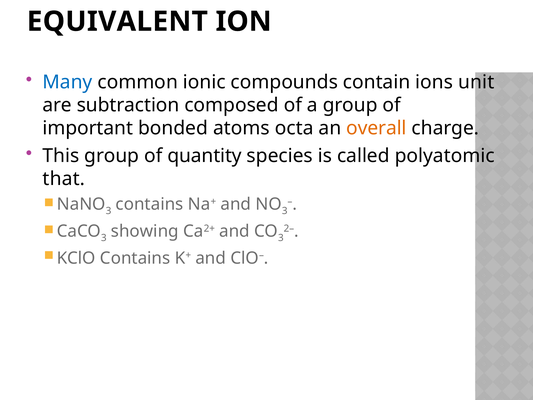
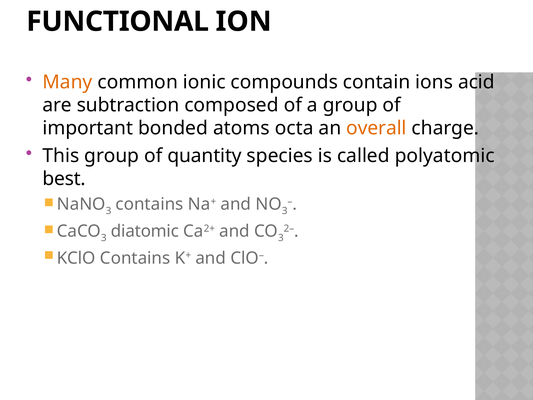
EQUIVALENT: EQUIVALENT -> FUNCTIONAL (118, 22)
Many colour: blue -> orange (67, 82)
unit: unit -> acid (476, 82)
that: that -> best (64, 179)
showing: showing -> diatomic (145, 231)
